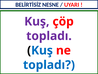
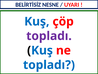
Kuş colour: purple -> blue (37, 21)
